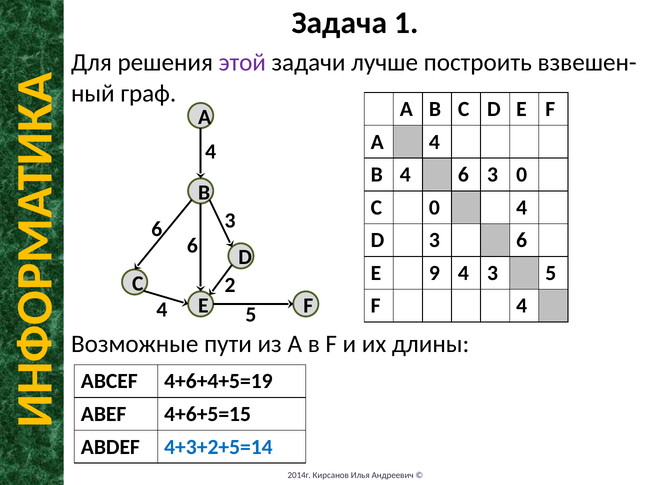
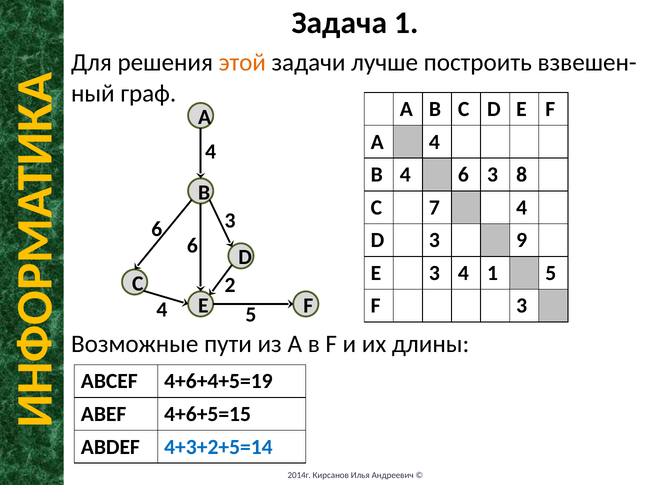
этой colour: purple -> orange (242, 63)
3 0: 0 -> 8 (522, 175)
C 0: 0 -> 7 (434, 208)
3 6: 6 -> 9 (522, 240)
E 9: 9 -> 3 (434, 273)
4 3: 3 -> 1 (493, 273)
F 4: 4 -> 3 (522, 306)
